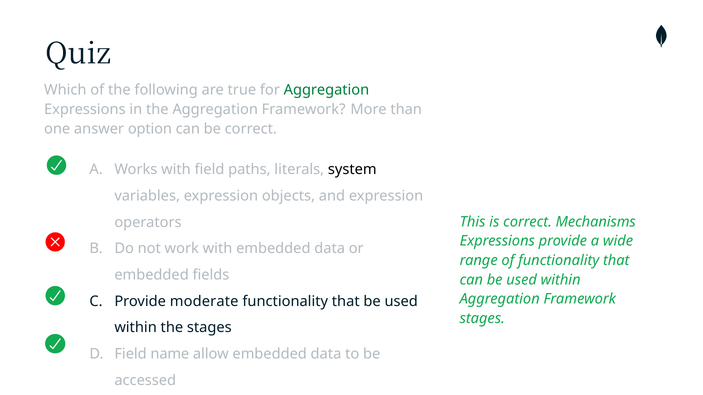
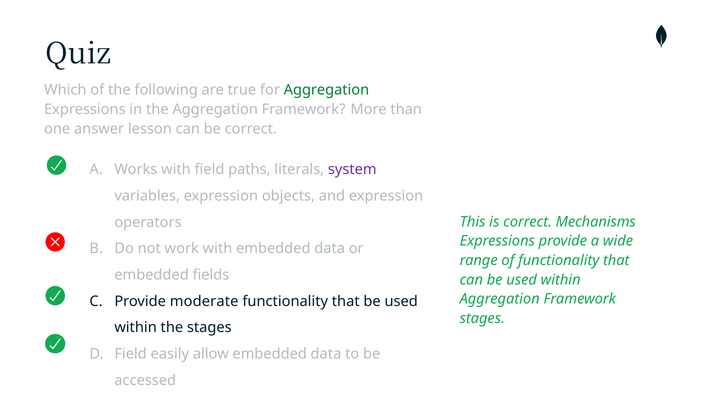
option: option -> lesson (150, 129)
system colour: black -> purple (352, 170)
name: name -> easily (170, 354)
